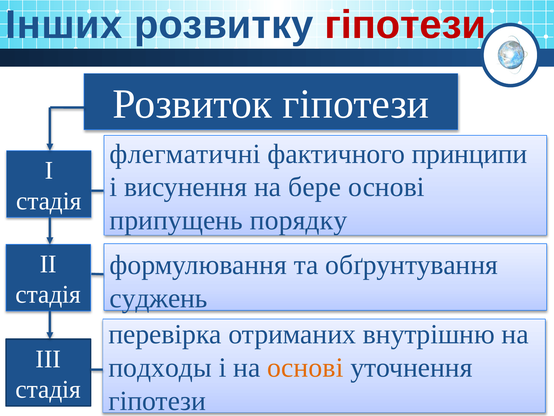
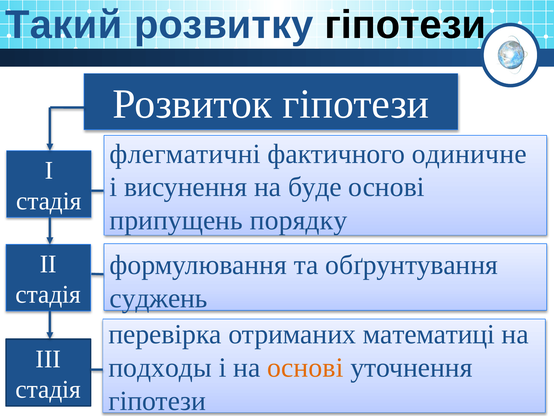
Інших: Інших -> Такий (64, 25)
гіпотези colour: red -> black (405, 25)
принципи: принципи -> одиничне (469, 154)
бере: бере -> буде (315, 187)
внутрішню: внутрішню -> математиці (429, 334)
